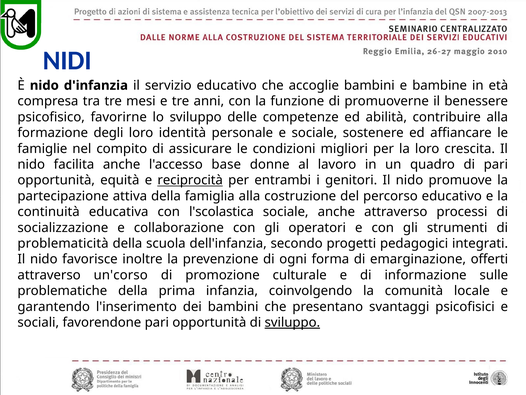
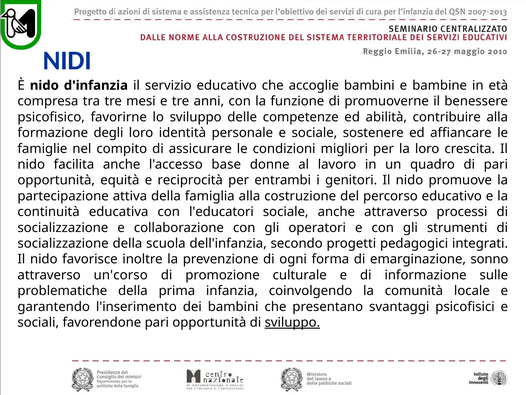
reciprocità underline: present -> none (190, 180)
l'scolastica: l'scolastica -> l'educatori (221, 212)
problematicità: problematicità -> socializzazione (63, 243)
offerti: offerti -> sonno (489, 259)
